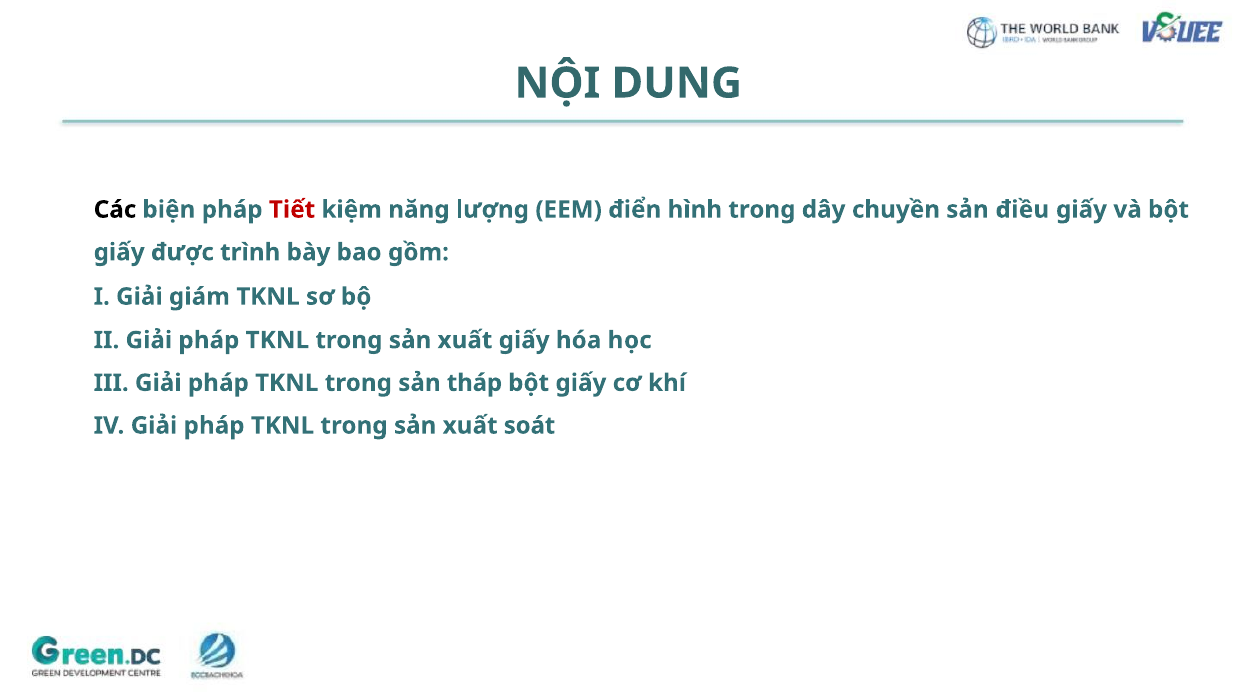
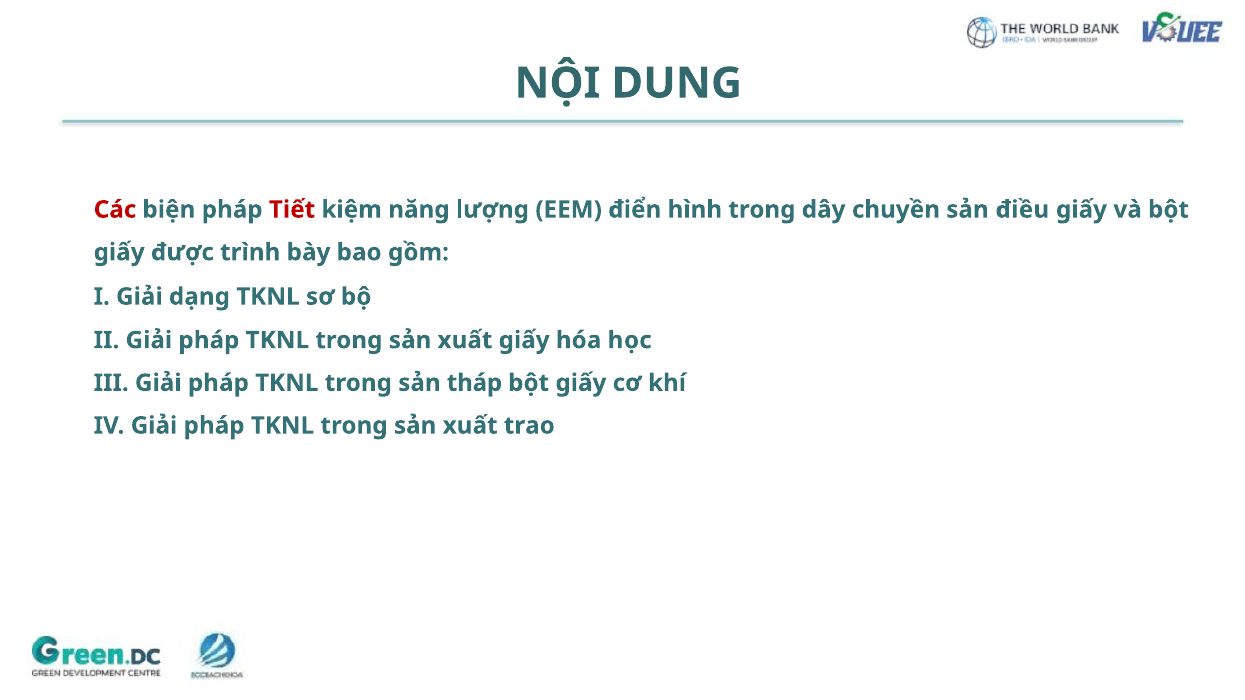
Các colour: black -> red (115, 210)
giám: giám -> dạng (199, 297)
soát: soát -> trao (529, 426)
